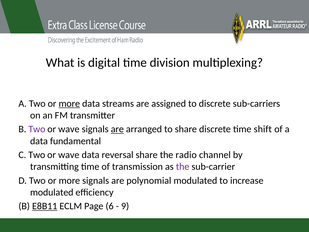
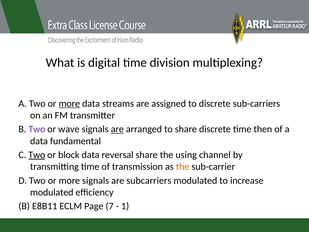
shift: shift -> then (263, 129)
Two underline: none -> present (37, 155)
wave: wave -> block (69, 155)
radio: radio -> using (186, 155)
the colour: purple -> orange (183, 167)
polynomial: polynomial -> subcarriers (149, 180)
E8B11 underline: present -> none (45, 206)
6: 6 -> 7 (110, 206)
9: 9 -> 1 (125, 206)
